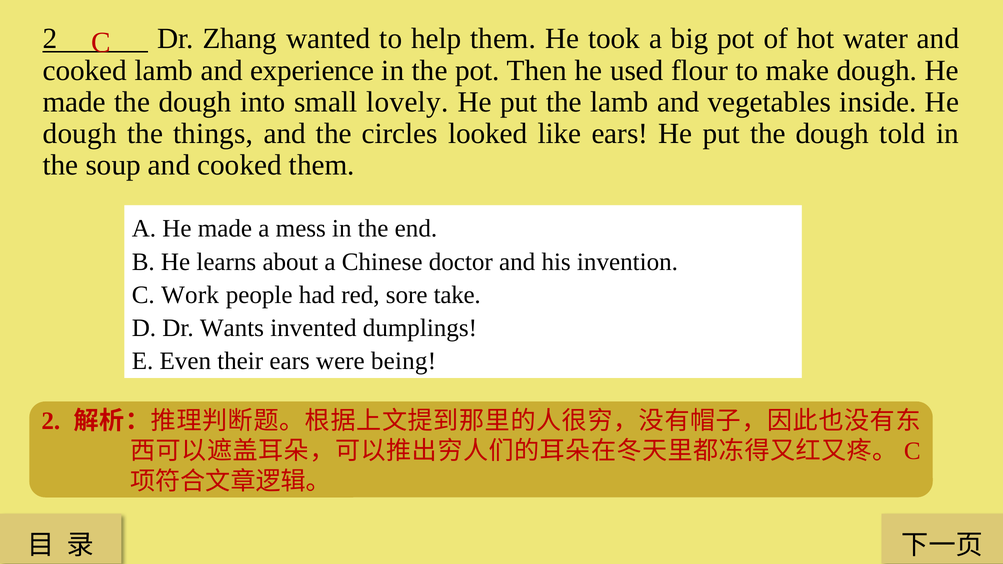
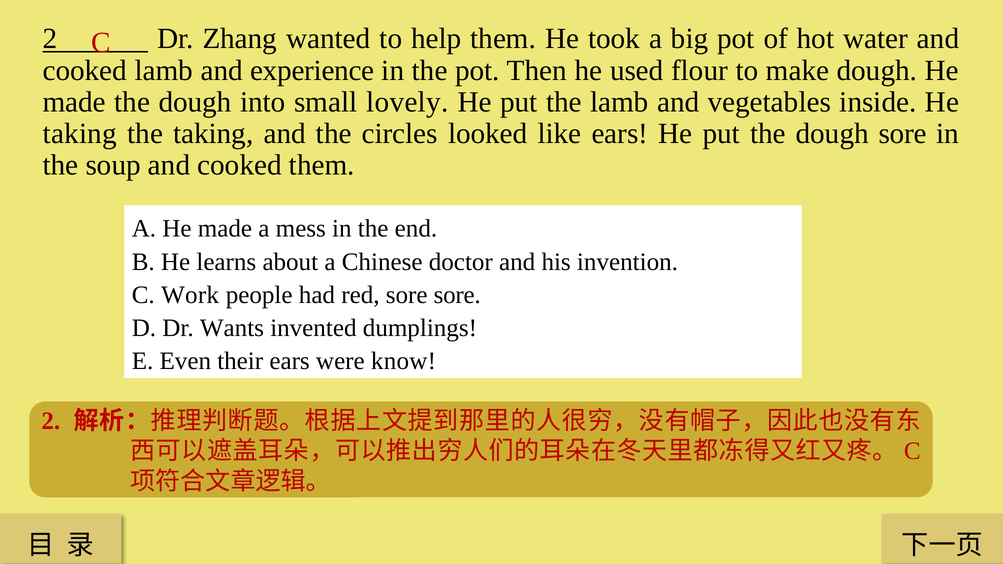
dough: dough -> taking (80, 134)
the things: things -> taking (213, 134)
dough told: told -> sore (903, 134)
sore take: take -> sore (457, 295)
being: being -> know (404, 361)
